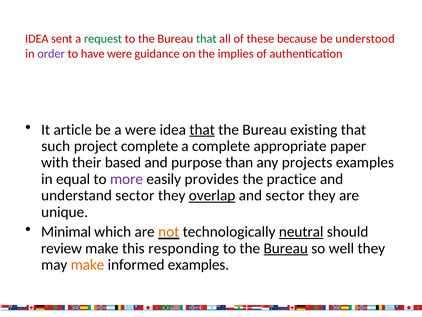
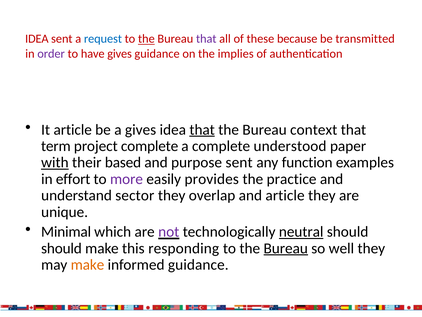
request colour: green -> blue (103, 39)
the underline: none -> present (146, 39)
that colour: green -> purple (206, 39)
understood: understood -> transmitted (365, 39)
have were: were -> gives (120, 54)
a were: were -> gives (141, 129)
existing: existing -> context (314, 129)
such: such -> term (56, 146)
appropriate: appropriate -> understood (290, 146)
with underline: none -> present (55, 162)
purpose than: than -> sent (239, 162)
projects: projects -> function (307, 162)
equal: equal -> effort (73, 179)
overlap underline: present -> none (212, 195)
and sector: sector -> article (285, 195)
not colour: orange -> purple (169, 232)
review: review -> should (61, 248)
informed examples: examples -> guidance (198, 264)
